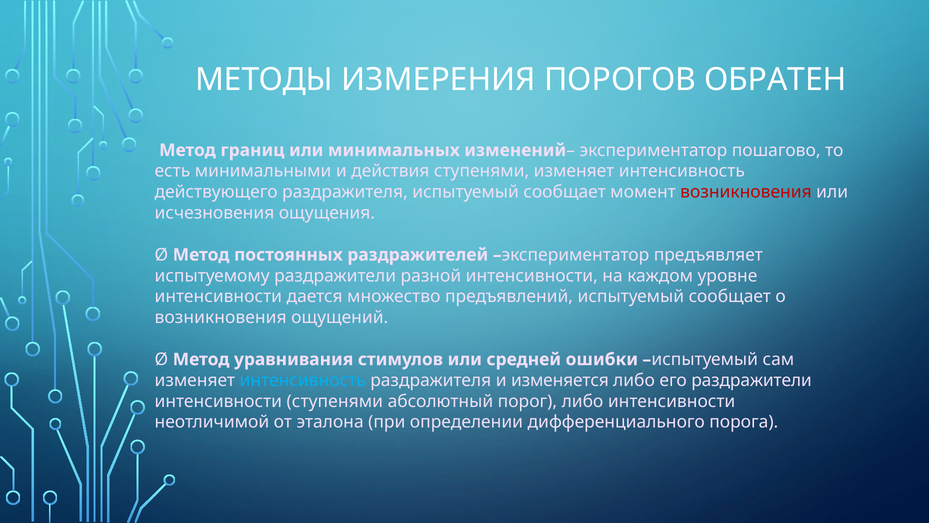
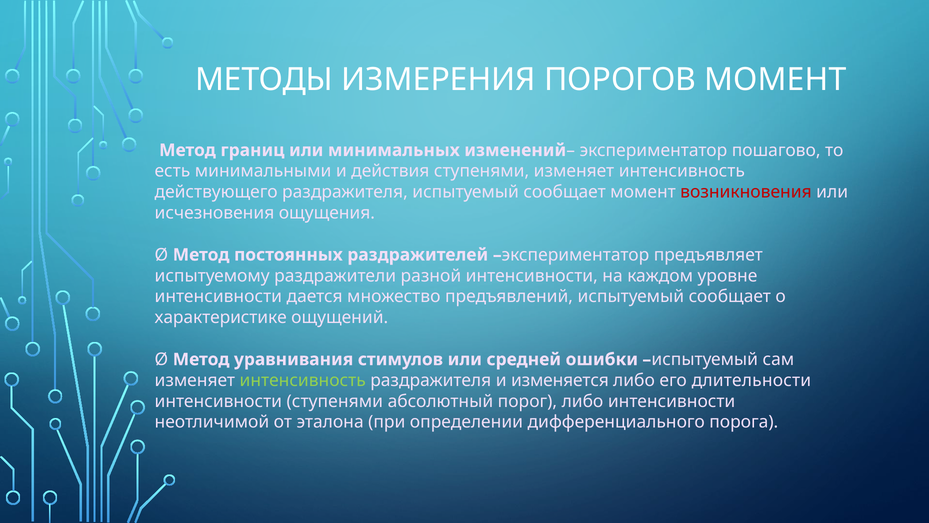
ПОРОГОВ ОБРАТЕН: ОБРАТЕН -> МОМЕНТ (775, 80)
возникновения: возникновения -> характеристике (221, 317)
интенсивность colour: light blue -> light green (303, 380)
его раздражители: раздражители -> длительности (751, 380)
